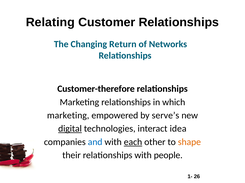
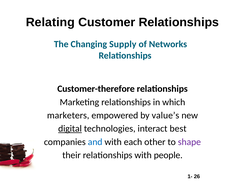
Return: Return -> Supply (123, 44)
marketing: marketing -> marketers (68, 116)
serve’s: serve’s -> value’s (165, 116)
idea: idea -> best (178, 129)
each underline: present -> none (133, 143)
shape colour: orange -> purple (189, 143)
